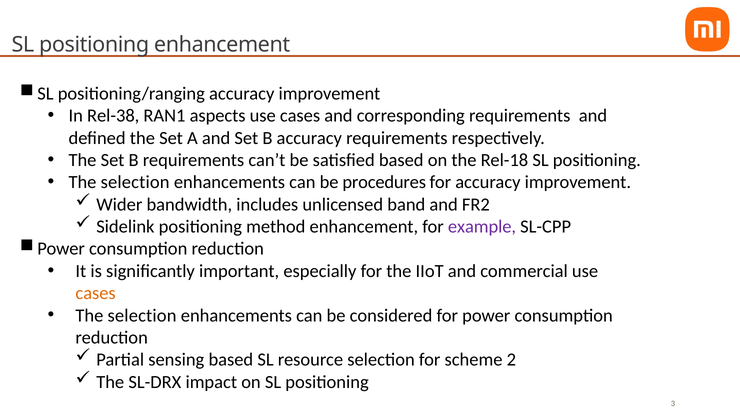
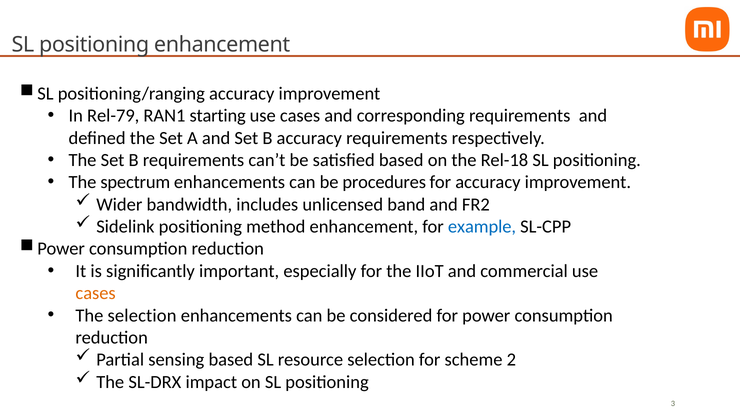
Rel-38: Rel-38 -> Rel-79 (113, 116)
aspects: aspects -> starting (218, 116)
selection: selection -> spectrum (135, 182)
example colour: purple -> blue (482, 227)
